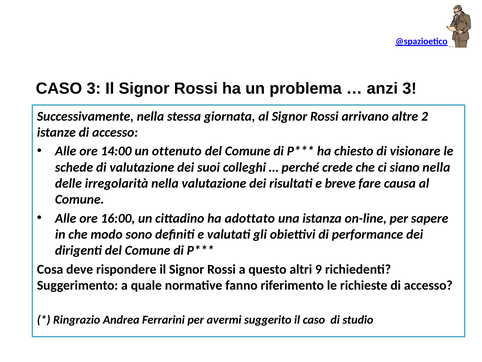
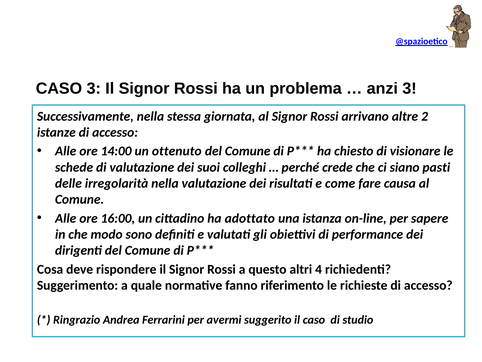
siano nella: nella -> pasti (436, 167)
breve: breve -> come (340, 183)
9: 9 -> 4 (319, 269)
